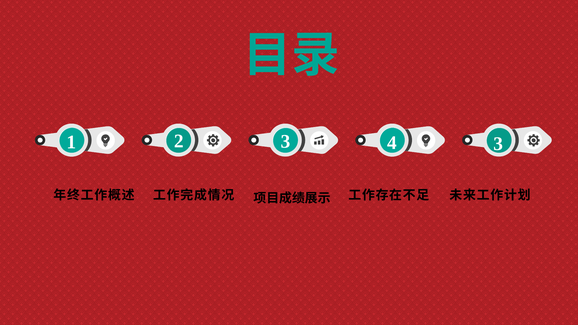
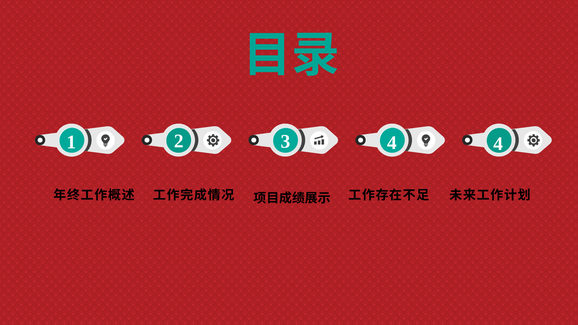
3 3: 3 -> 4 (498, 144)
